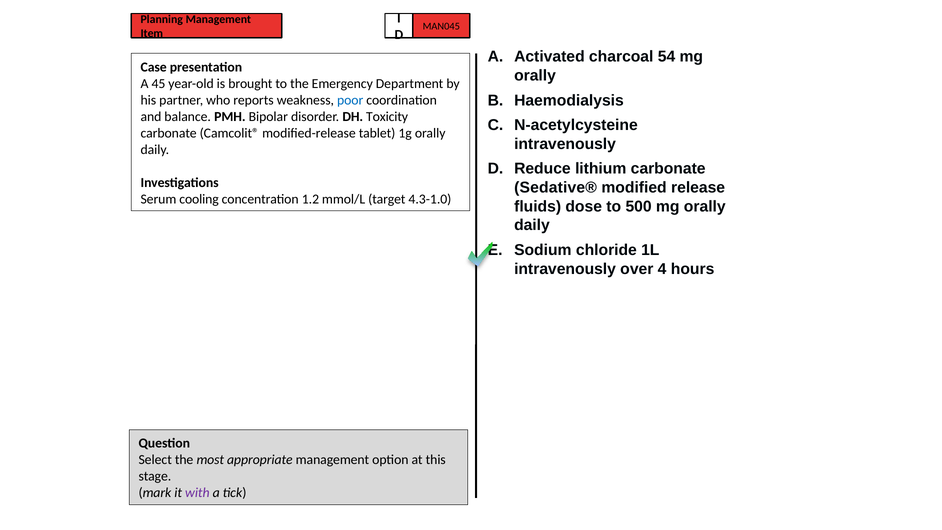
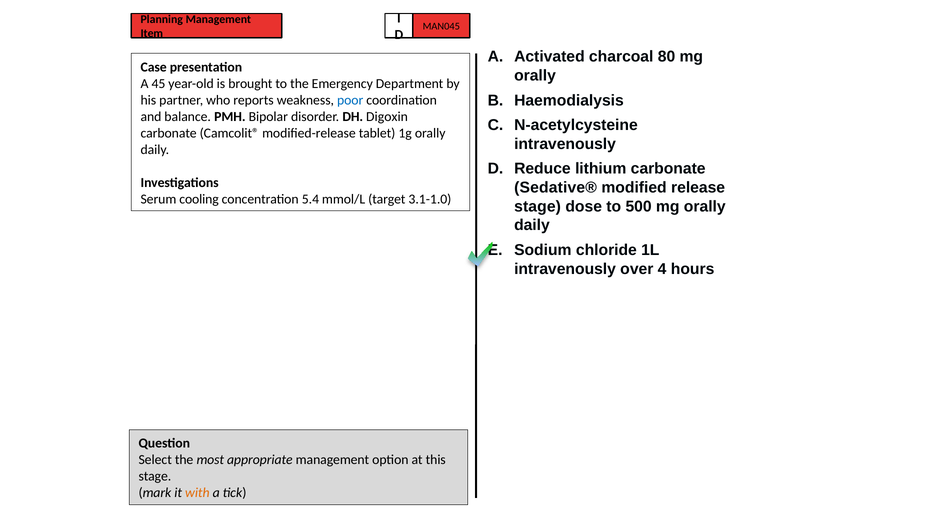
54: 54 -> 80 (667, 57)
Toxicity: Toxicity -> Digoxin (387, 117)
1.2: 1.2 -> 5.4 (310, 199)
4.3-1.0: 4.3-1.0 -> 3.1-1.0 (430, 199)
fluids: fluids -> stage (538, 206)
with colour: purple -> orange (197, 493)
